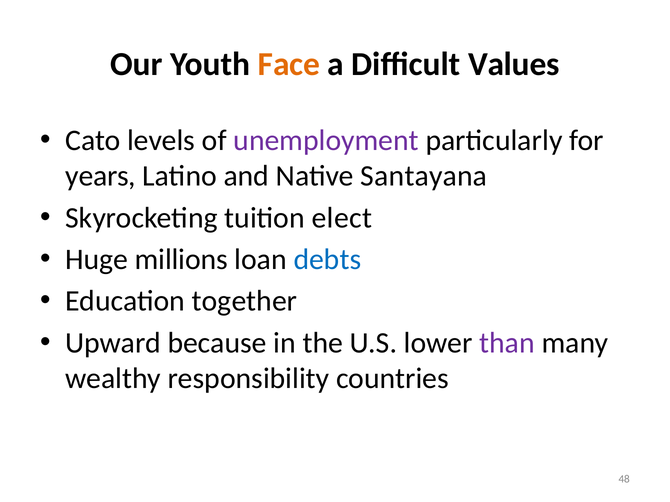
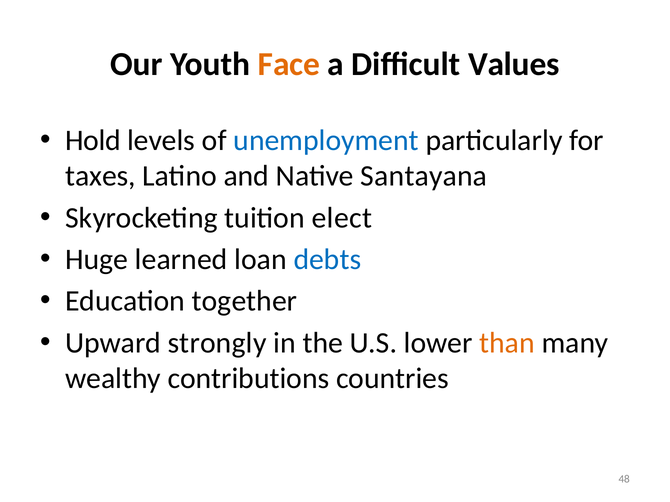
Cato: Cato -> Hold (93, 141)
unemployment colour: purple -> blue (326, 141)
years: years -> taxes (101, 176)
millions: millions -> learned (181, 260)
because: because -> strongly (217, 343)
than colour: purple -> orange (507, 343)
responsibility: responsibility -> contributions (248, 379)
